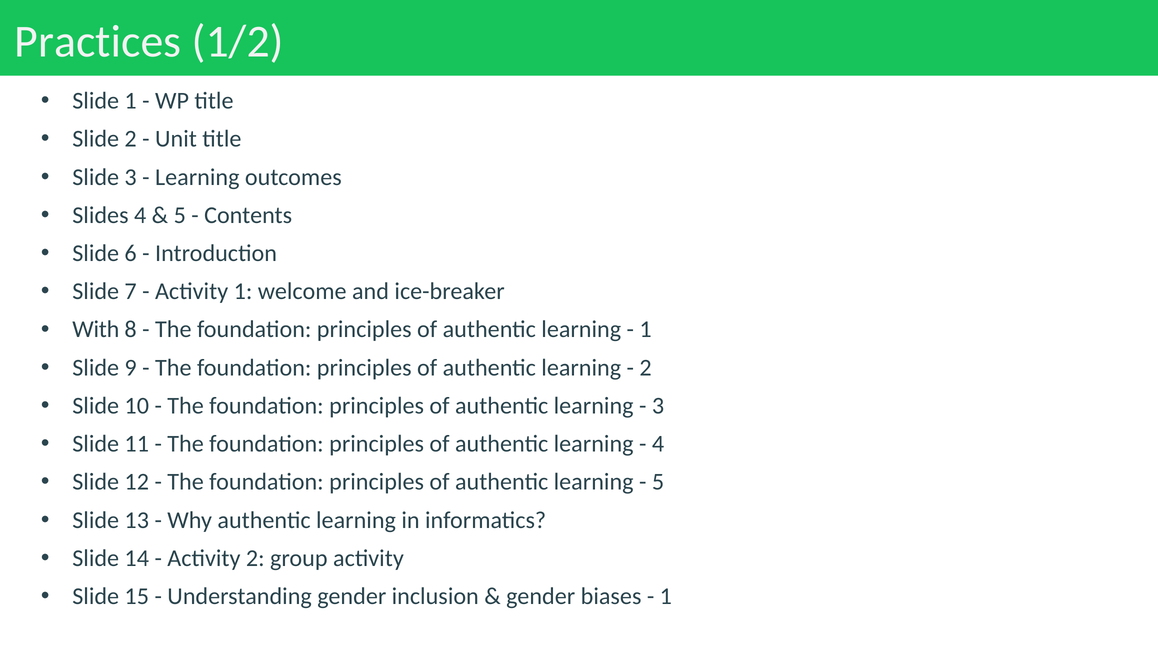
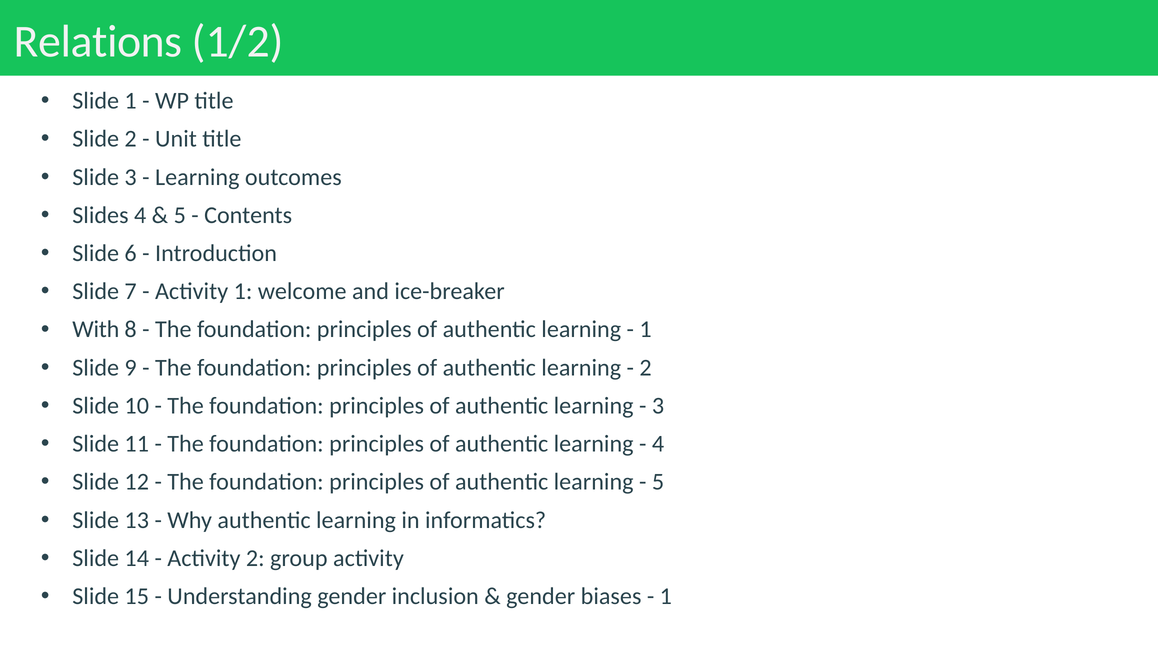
Practices: Practices -> Relations (98, 41)
